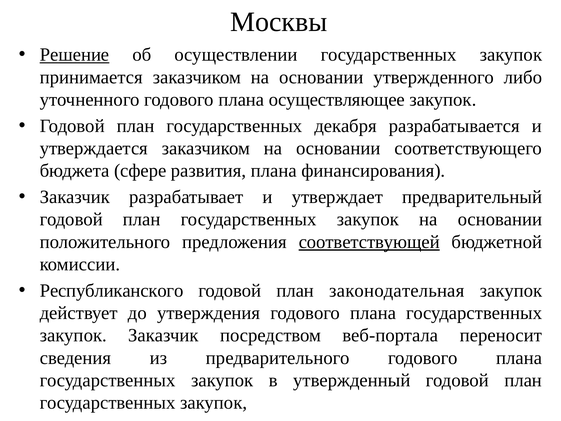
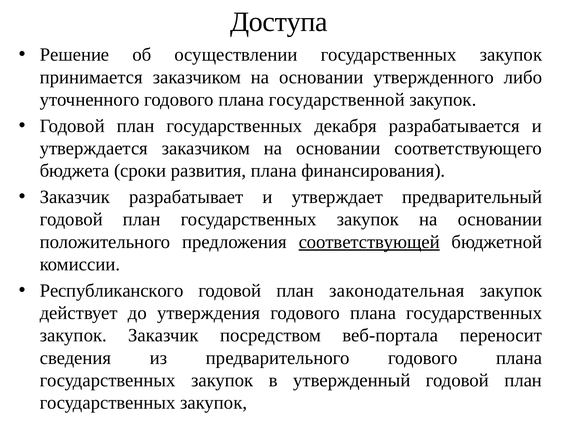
Москвы: Москвы -> Доступа (279, 22)
Решение underline: present -> none (75, 55)
осуществляющее: осуществляющее -> государственной (337, 100)
сфере: сфере -> сроки (140, 171)
